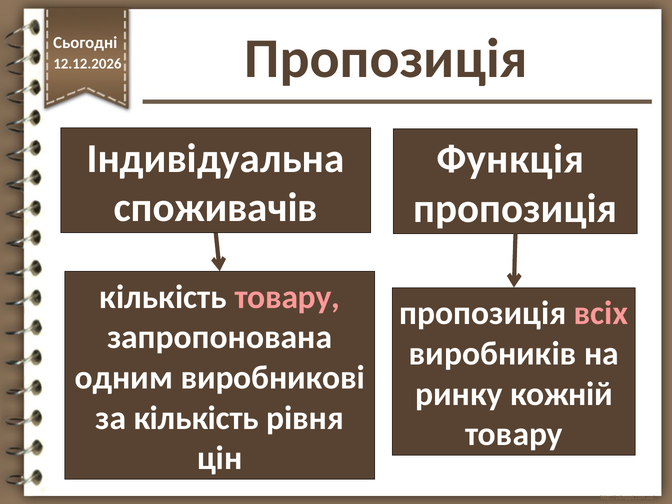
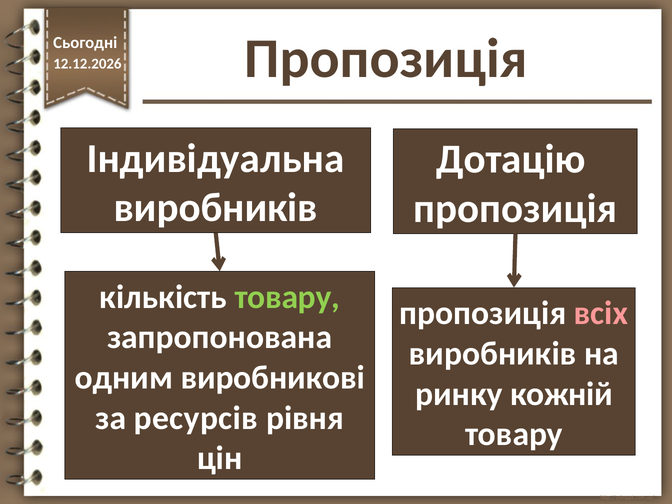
Функція: Функція -> Дотацію (511, 159)
споживачів: споживачів -> виробників (216, 208)
товару colour: pink -> light green (287, 297)
за кількість: кількість -> ресурсів (196, 418)
